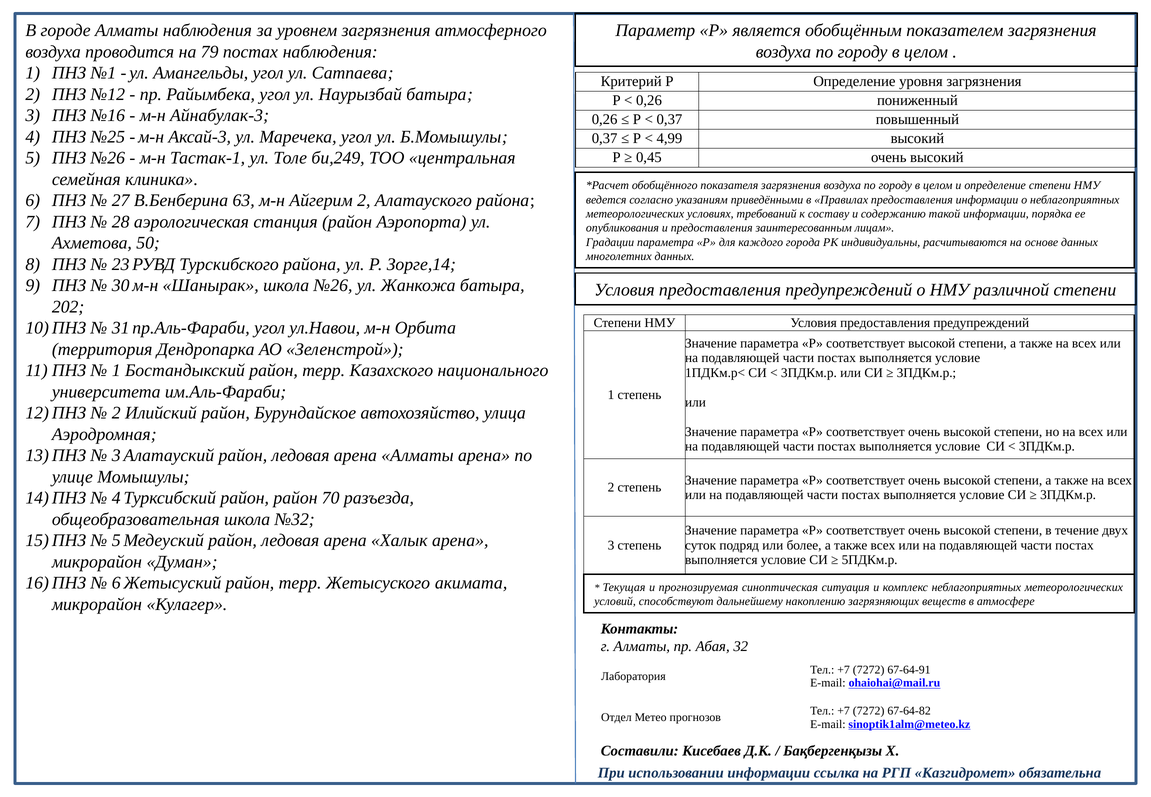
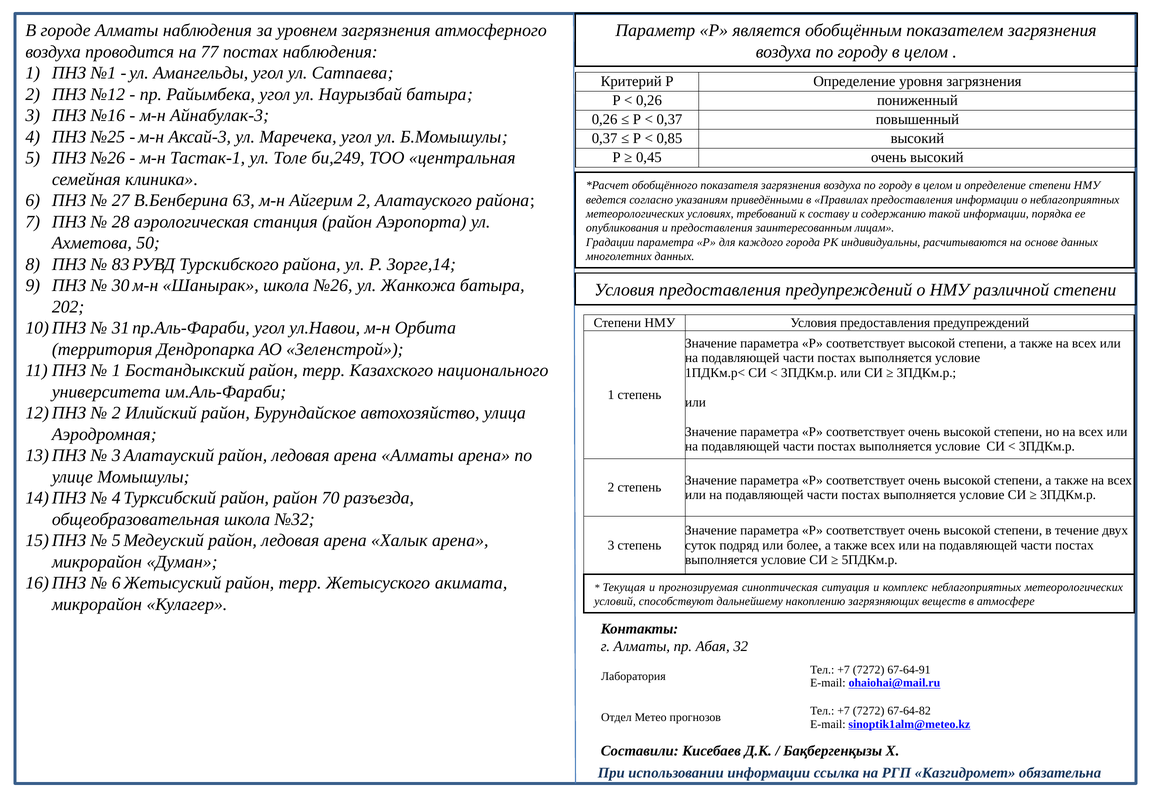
79: 79 -> 77 (210, 52)
4,99: 4,99 -> 0,85 (669, 138)
23: 23 -> 83 (121, 264)
